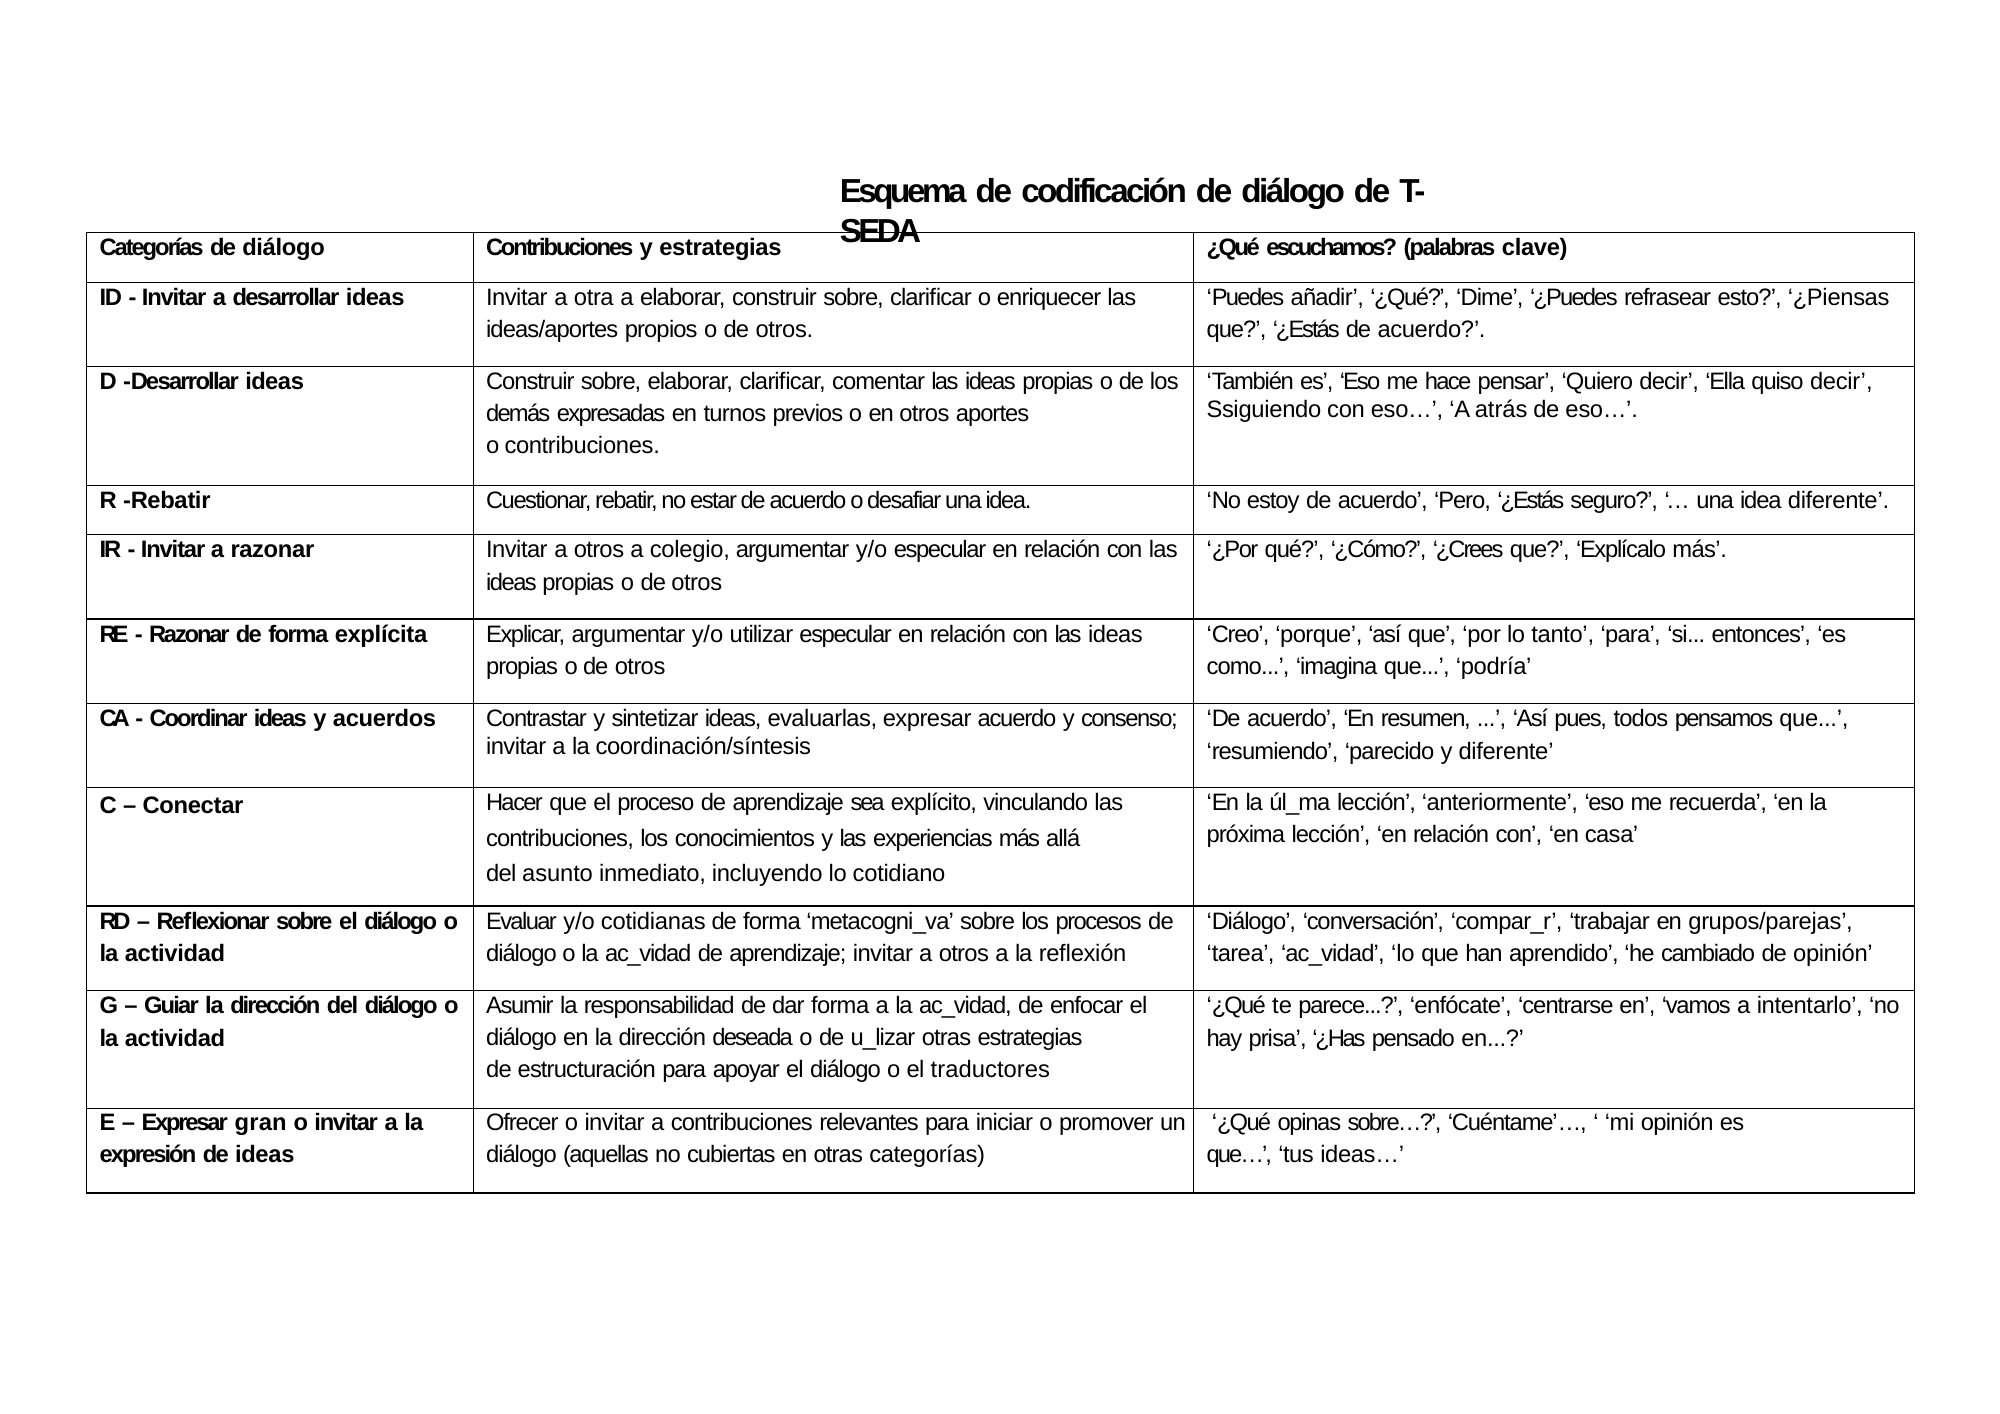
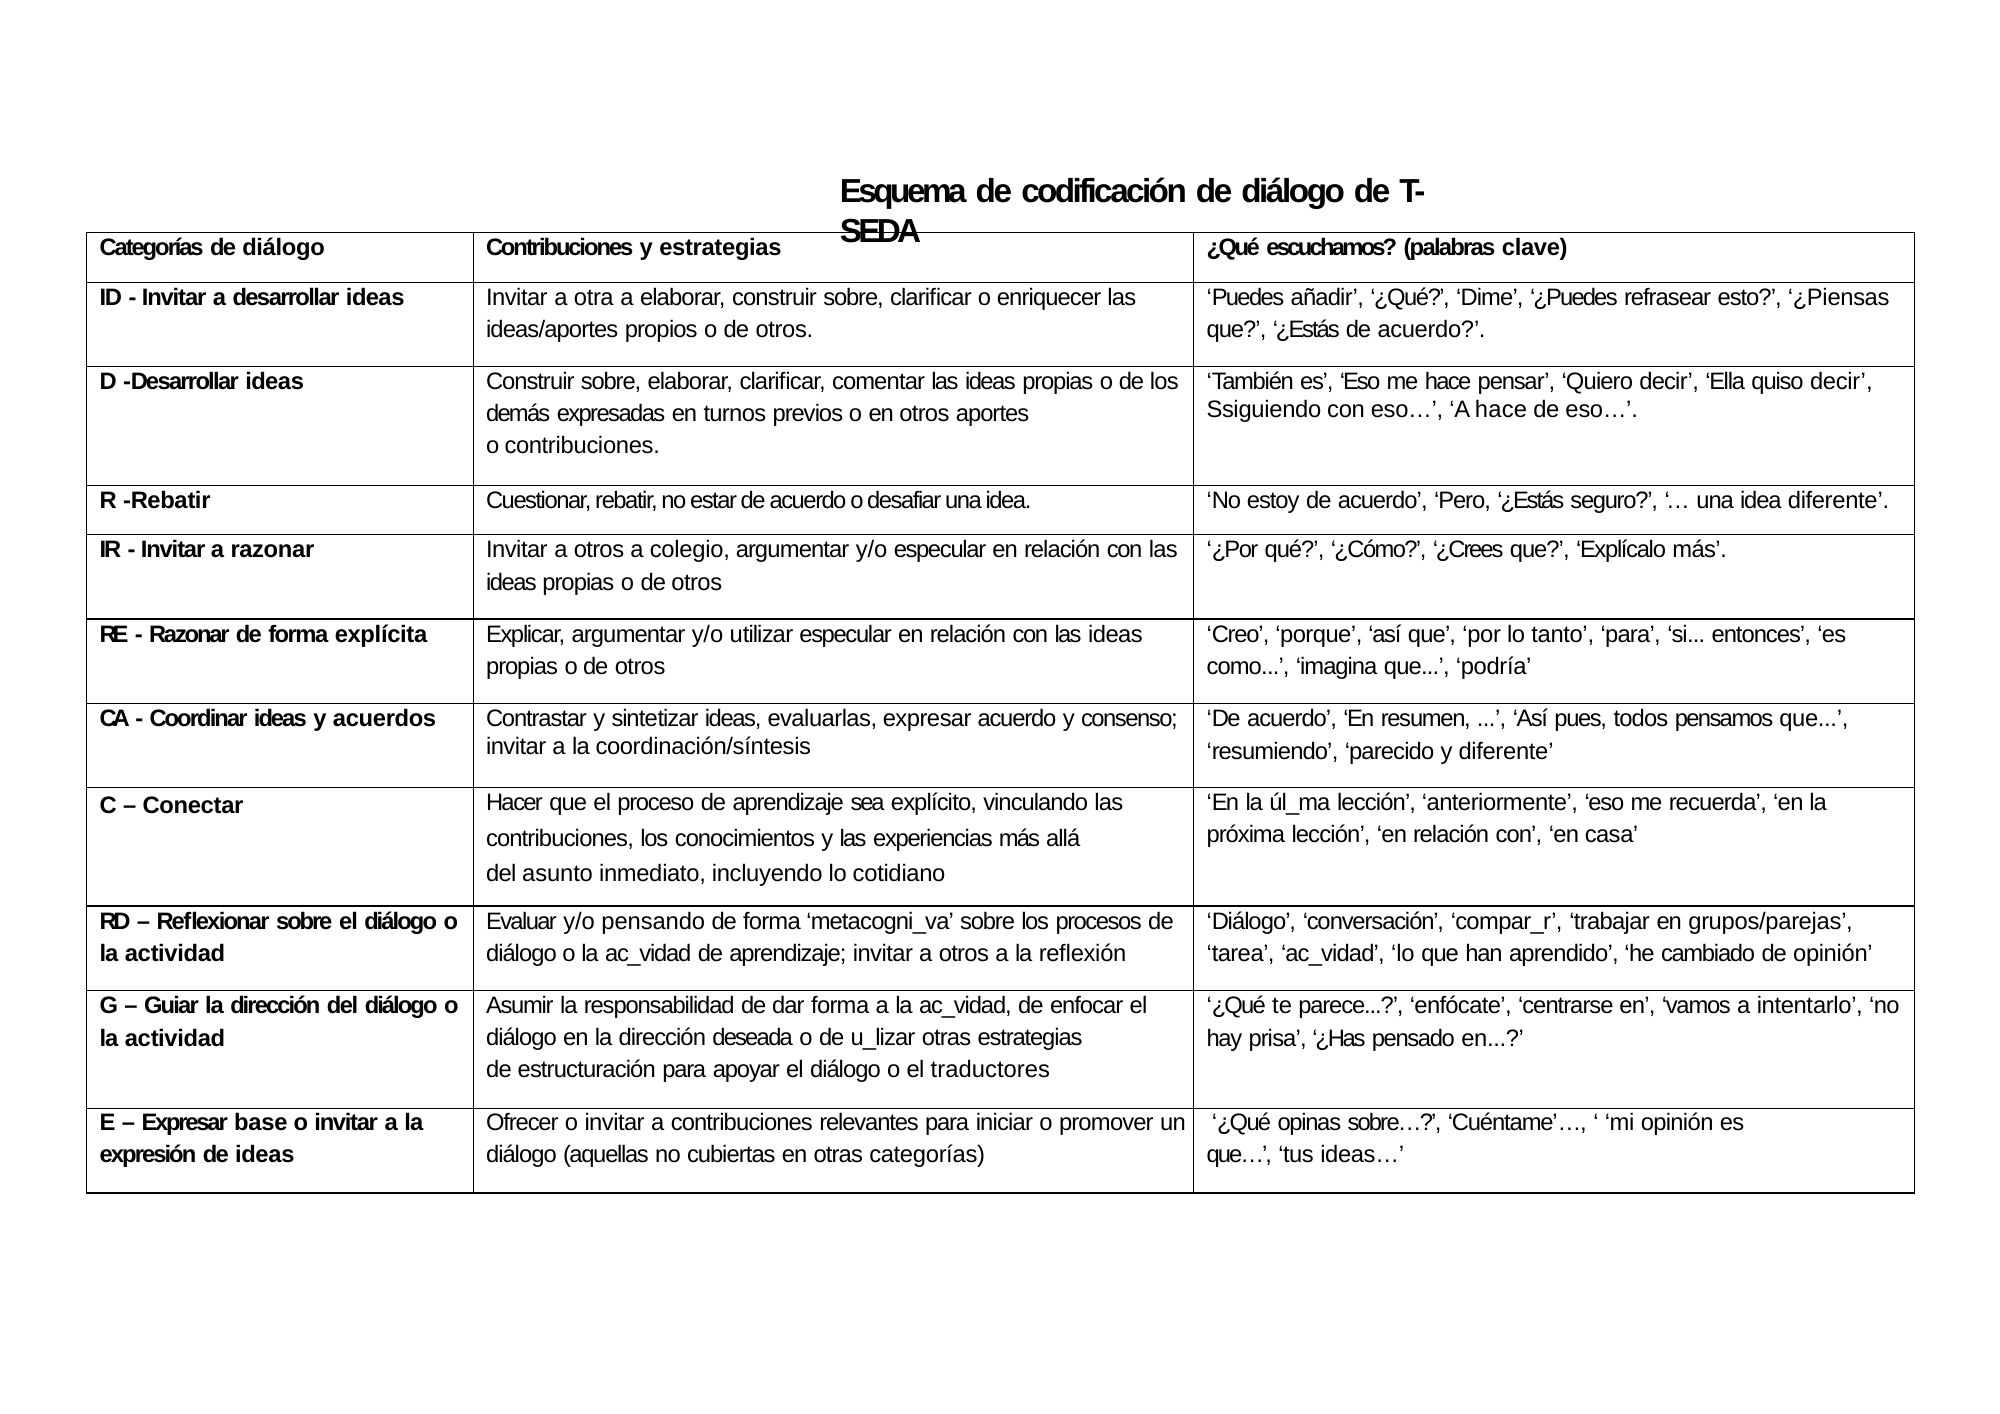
A atrás: atrás -> hace (1501, 410)
cotidianas: cotidianas -> pensando (653, 922)
gran: gran -> base (261, 1123)
